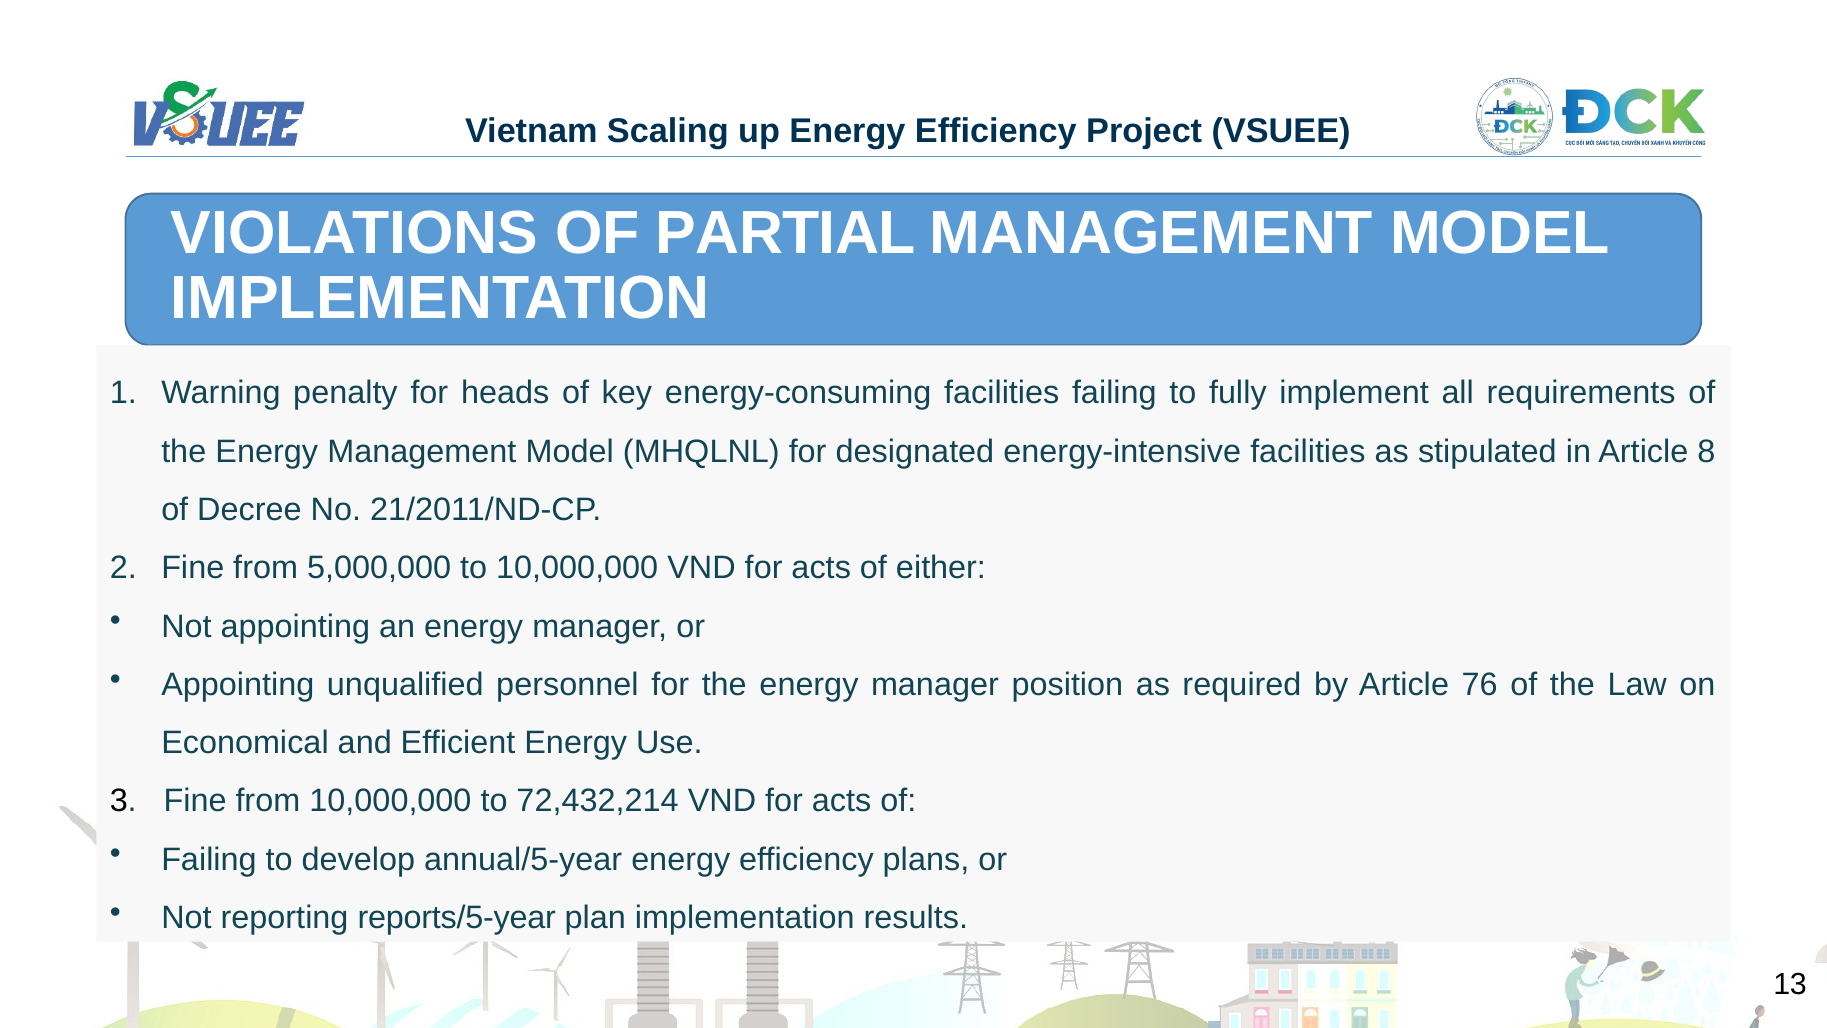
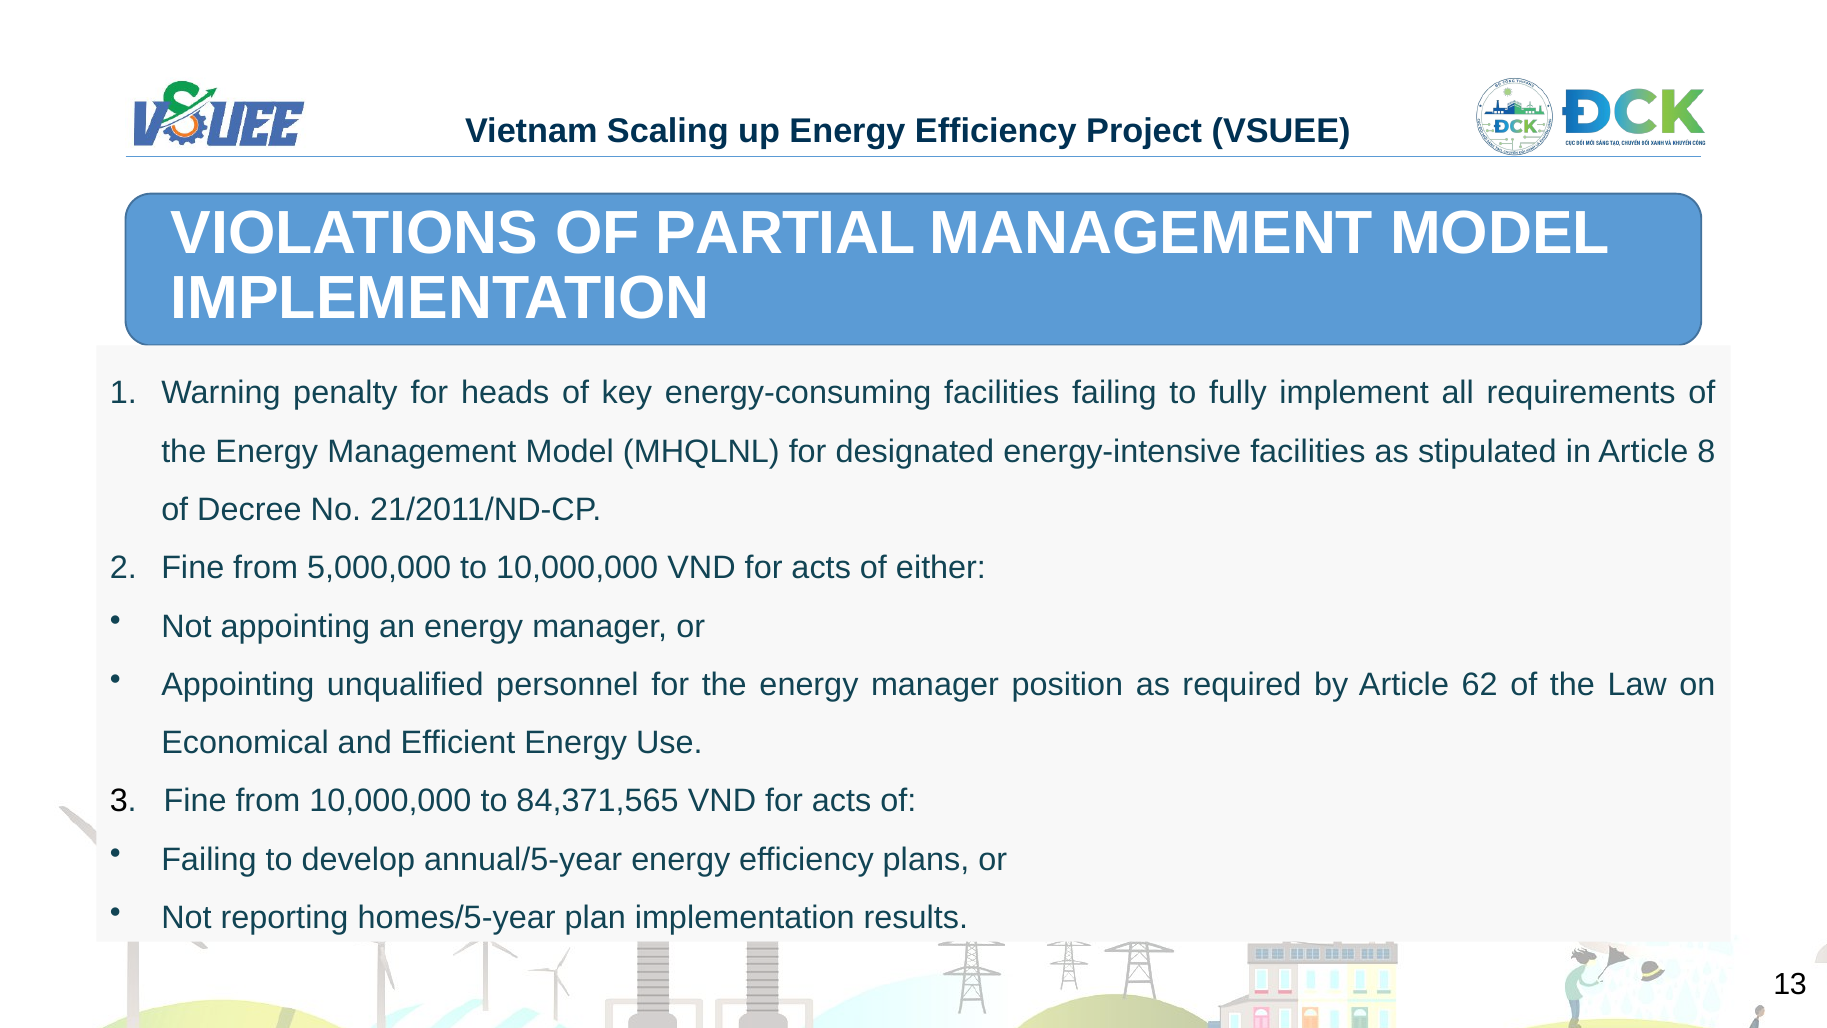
76: 76 -> 62 (1480, 684)
72,432,214: 72,432,214 -> 84,371,565 (598, 801)
reports/5-year: reports/5-year -> homes/5-year (457, 918)
